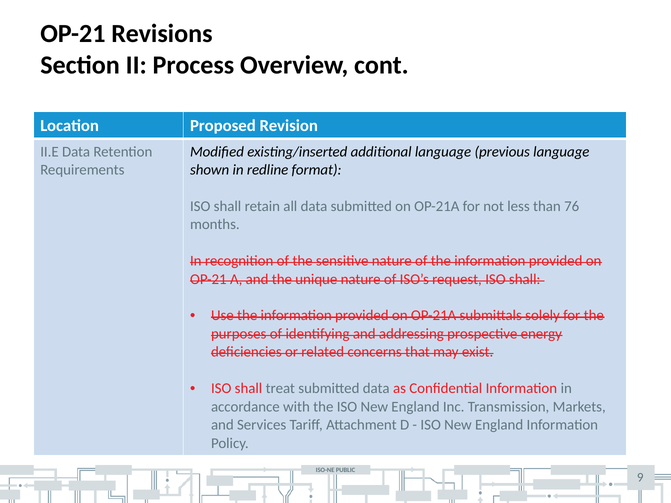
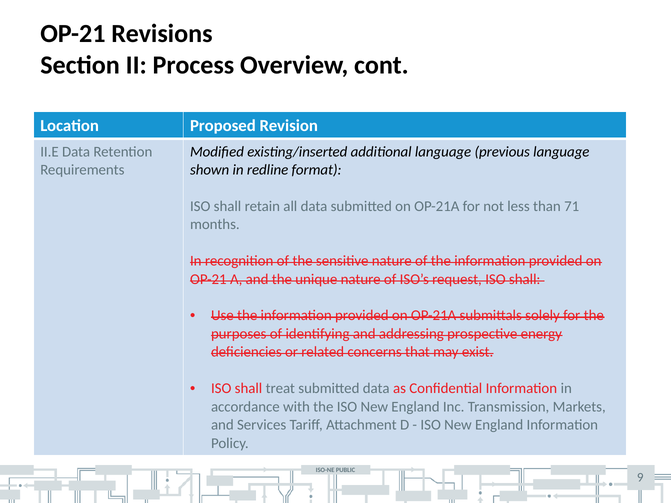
76: 76 -> 71 (572, 206)
